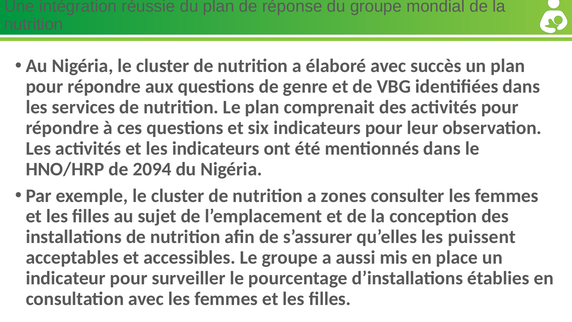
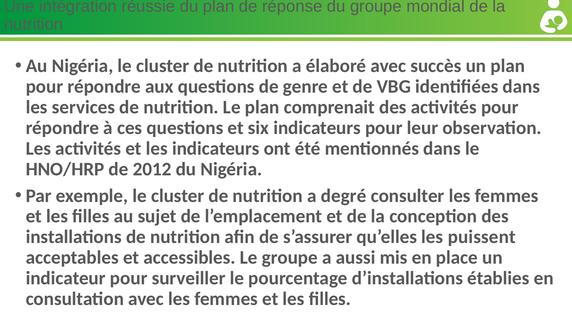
2094: 2094 -> 2012 (152, 169)
zones: zones -> degré (344, 196)
